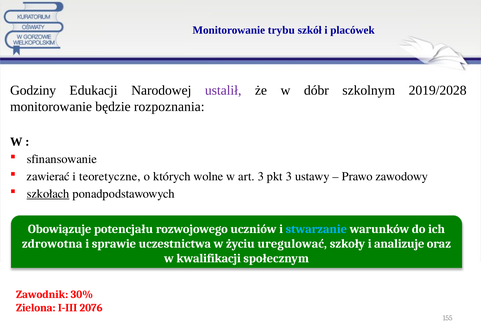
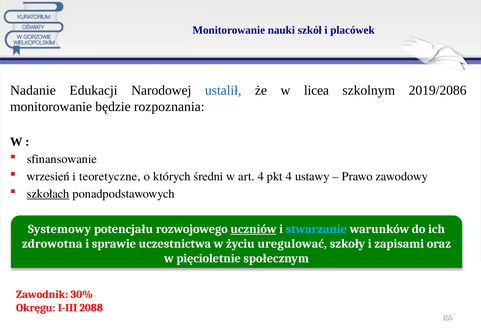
trybu: trybu -> nauki (281, 30)
Godziny: Godziny -> Nadanie (33, 90)
ustalił colour: purple -> blue (223, 90)
dóbr: dóbr -> licea (316, 90)
2019/2028: 2019/2028 -> 2019/2086 (438, 90)
zawierać: zawierać -> wrzesień (48, 176)
wolne: wolne -> średni (208, 176)
art 3: 3 -> 4 (261, 176)
pkt 3: 3 -> 4 (289, 176)
Obowiązuje: Obowiązuje -> Systemowy (59, 229)
uczniów underline: none -> present (253, 229)
analizuje: analizuje -> zapisami (399, 244)
kwalifikacji: kwalifikacji -> pięcioletnie (209, 259)
Zielona: Zielona -> Okręgu (36, 308)
2076: 2076 -> 2088 (91, 308)
